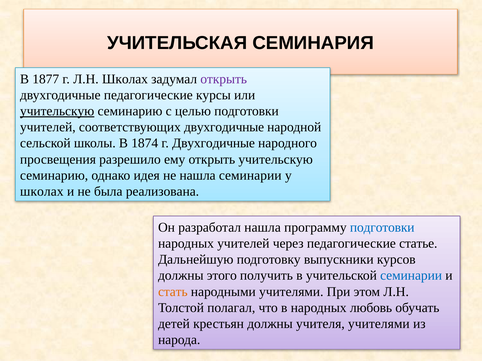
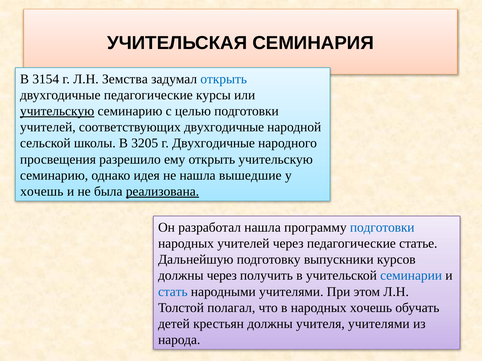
1877: 1877 -> 3154 (46, 79)
Л.Н Школах: Школах -> Земства (125, 79)
открыть colour: purple -> blue (224, 79)
1874: 1874 -> 3205 (145, 143)
нашла семинарии: семинарии -> вышедшие (250, 176)
школах: школах -> хочешь (42, 192)
реализована underline: none -> present (162, 192)
должны этого: этого -> через (222, 276)
стать colour: orange -> blue (173, 292)
народных любовь: любовь -> хочешь (371, 308)
